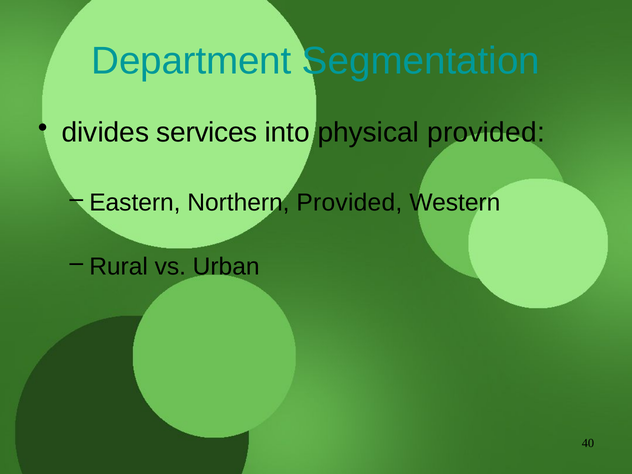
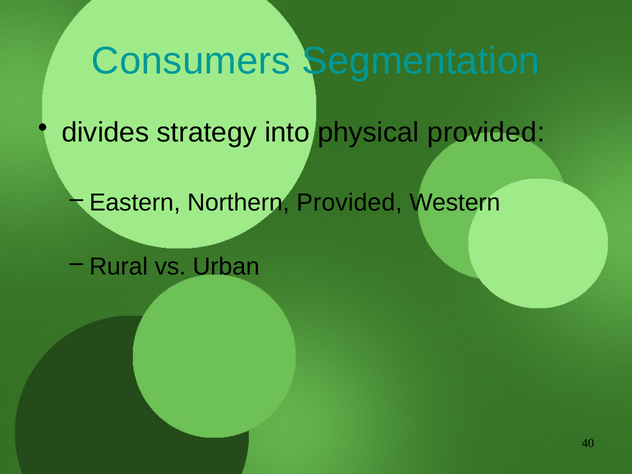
Department: Department -> Consumers (191, 61)
services: services -> strategy (207, 133)
